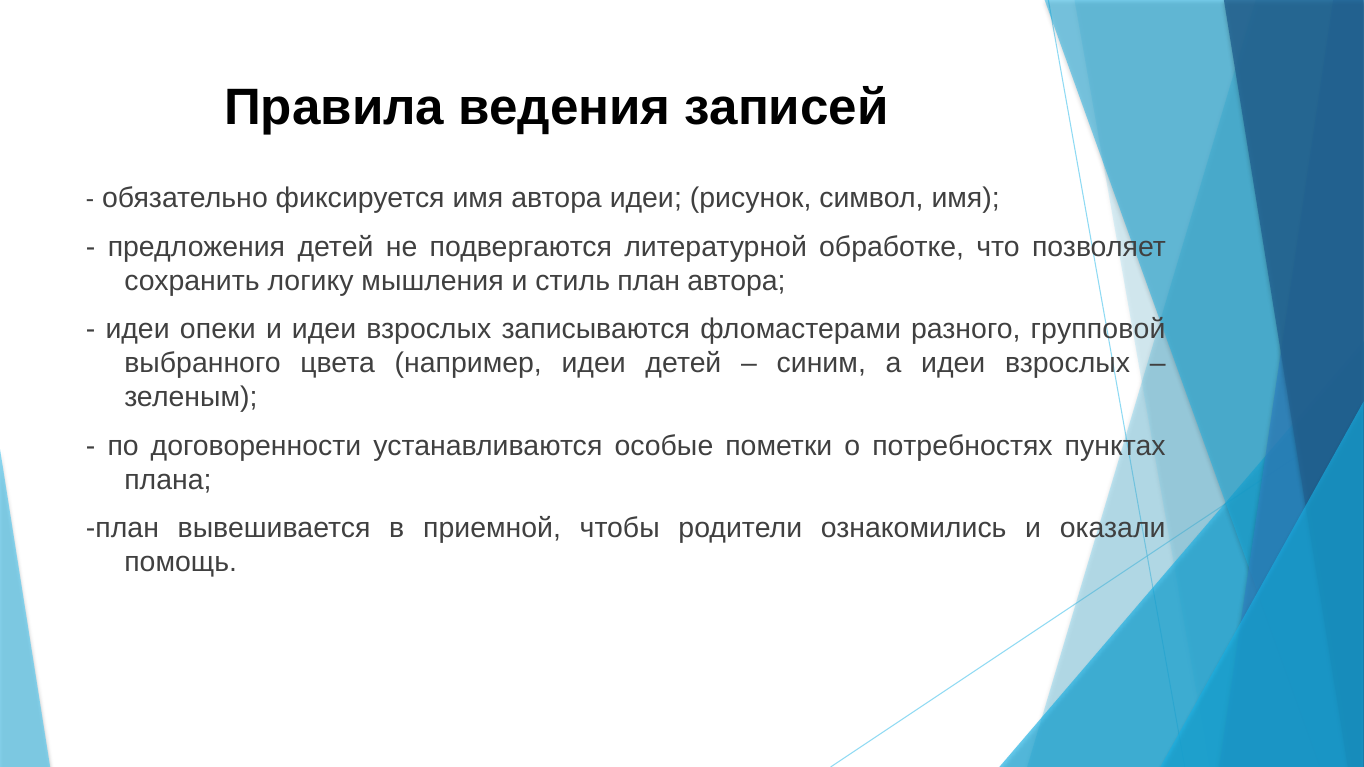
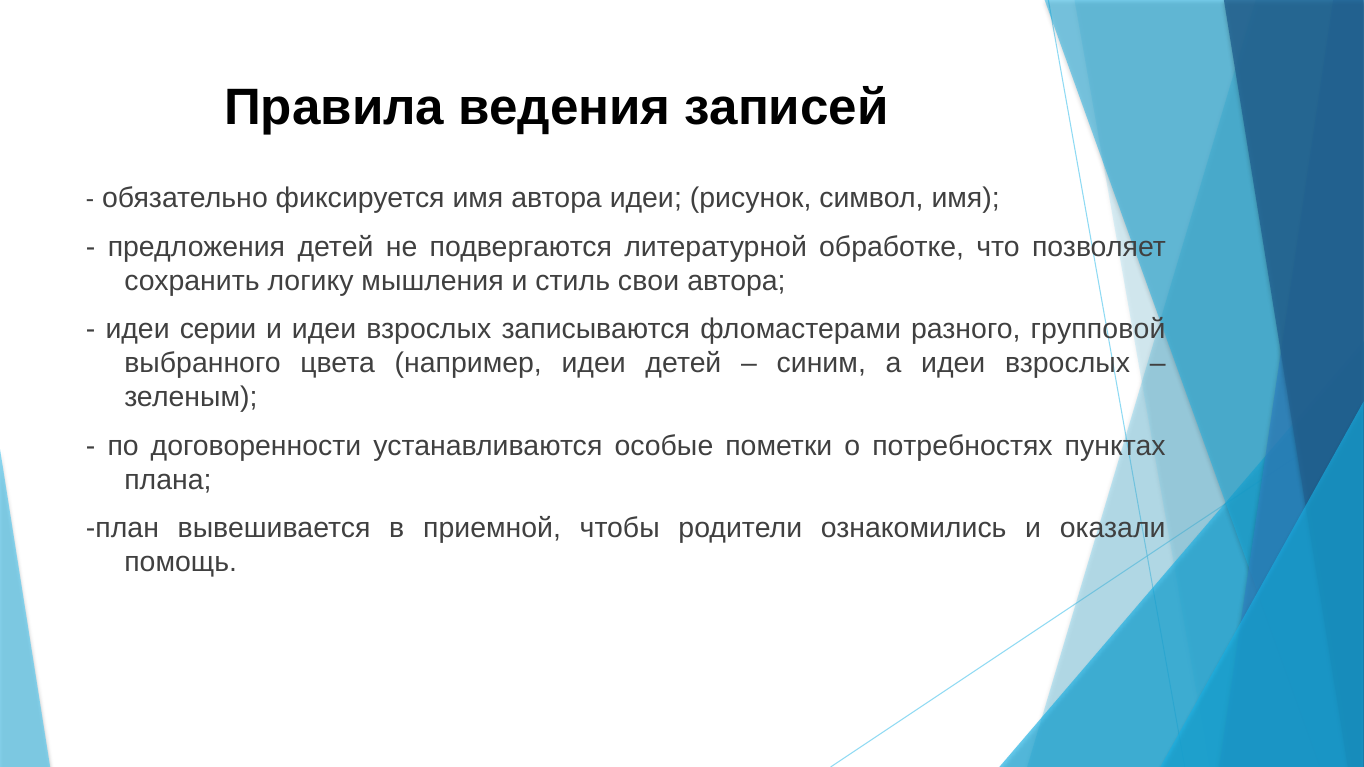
стиль план: план -> свои (649, 281)
опеки: опеки -> серии (218, 329)
